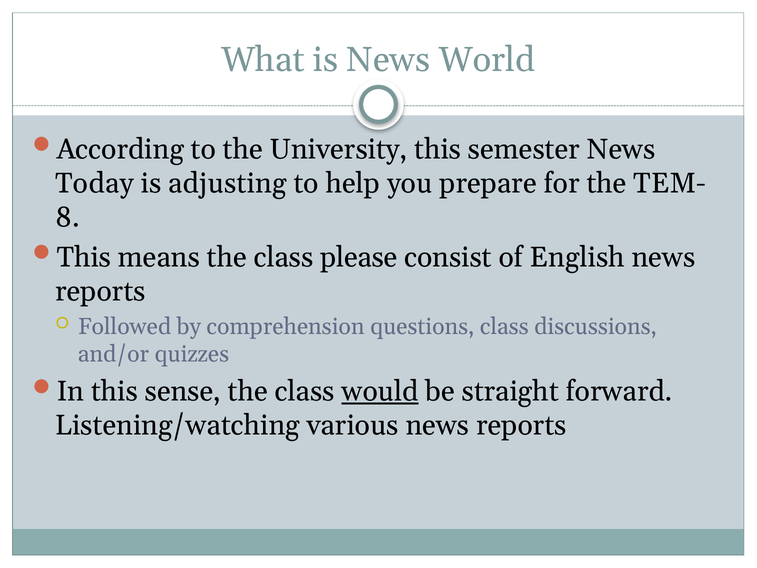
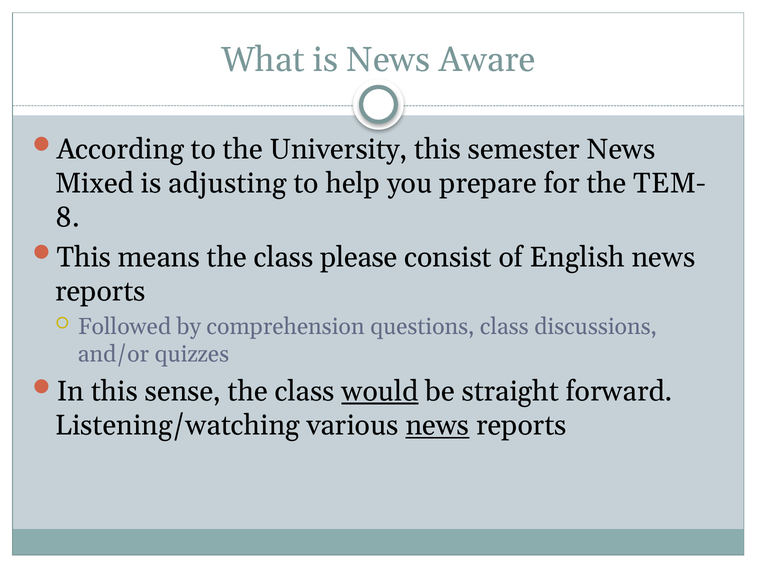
World: World -> Aware (487, 60)
Today: Today -> Mixed (95, 183)
news underline: none -> present (437, 425)
